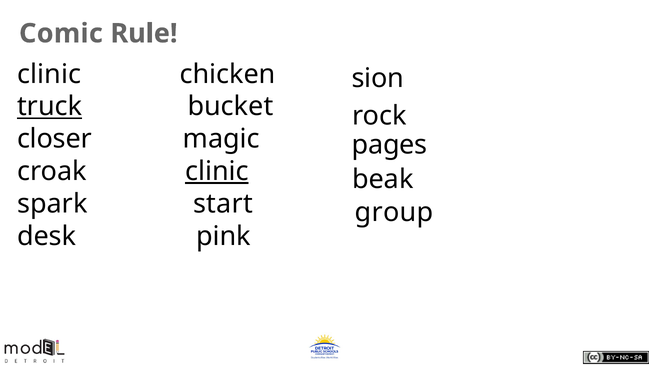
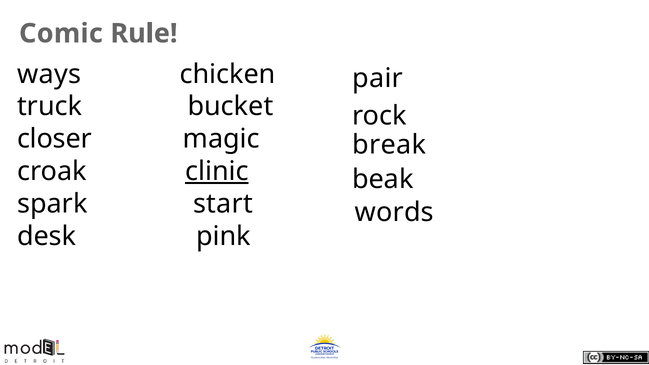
clinic: clinic -> ways (49, 74)
sion: sion -> pair (378, 78)
truck underline: present -> none (50, 107)
pages: pages -> break (389, 145)
group: group -> words (394, 212)
